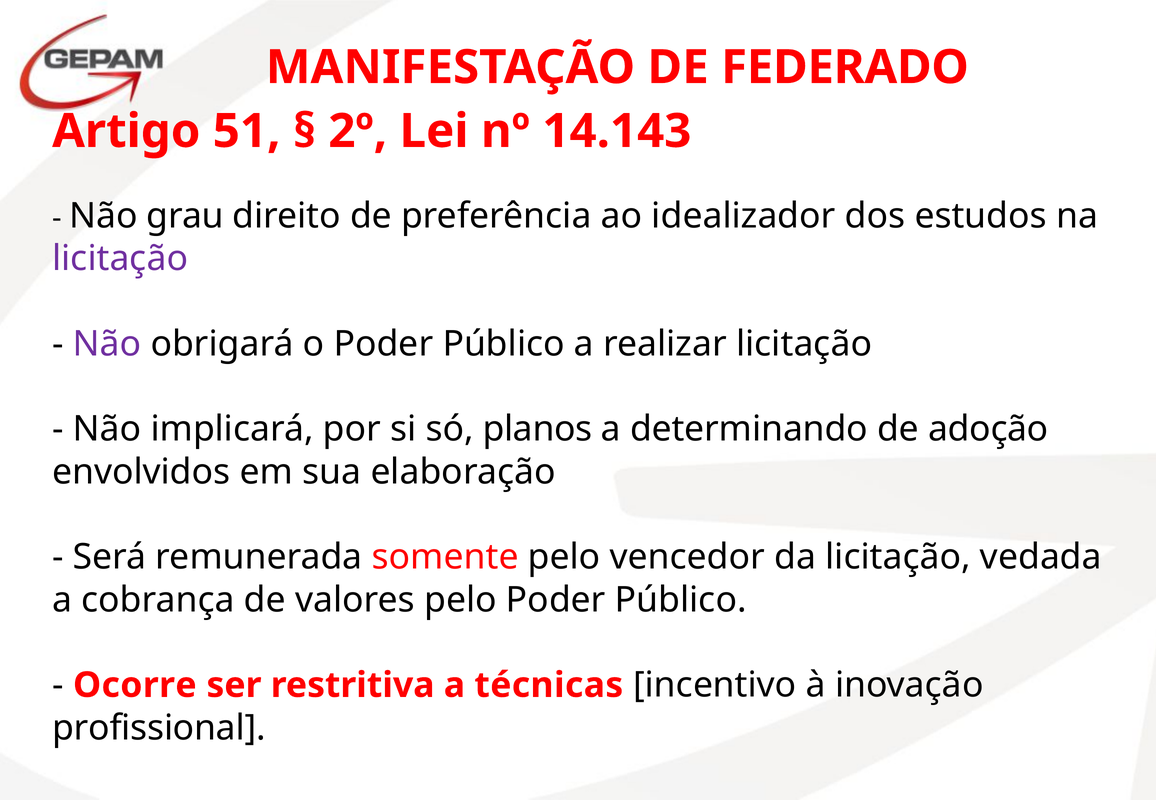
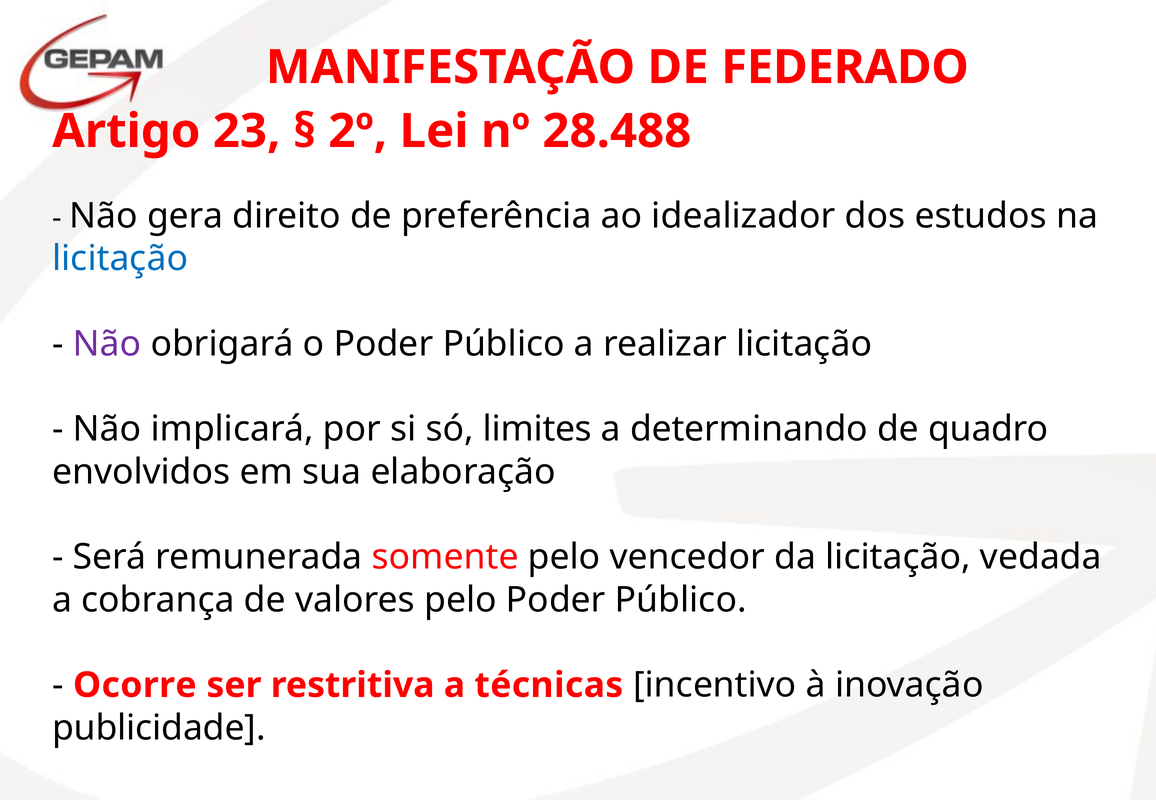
51: 51 -> 23 (247, 131)
14.143: 14.143 -> 28.488 (617, 131)
grau: grau -> gera (185, 216)
licitação colour: purple -> blue (120, 259)
planos: planos -> limites (537, 429)
adoção: adoção -> quadro (988, 429)
profissional: profissional -> publicidade (159, 728)
